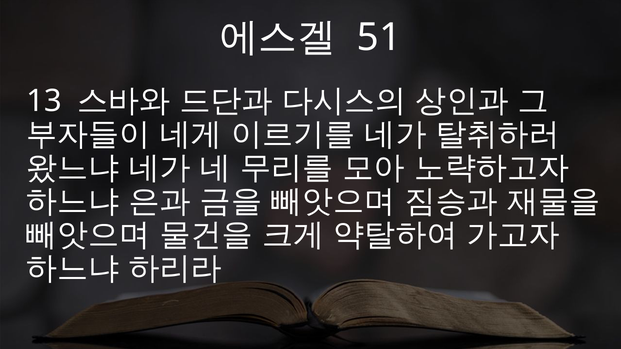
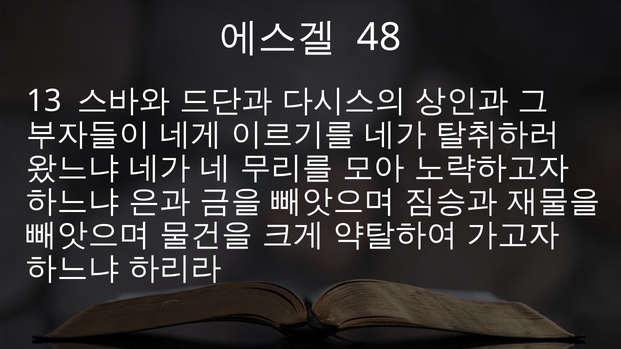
51: 51 -> 48 (379, 37)
